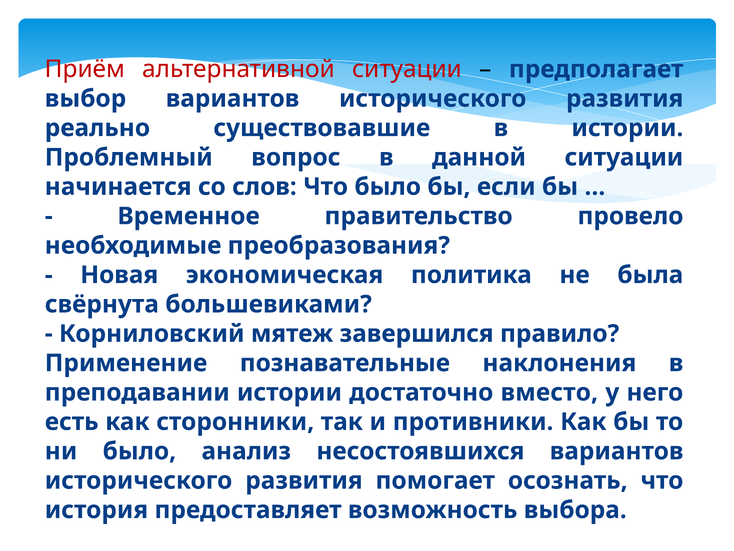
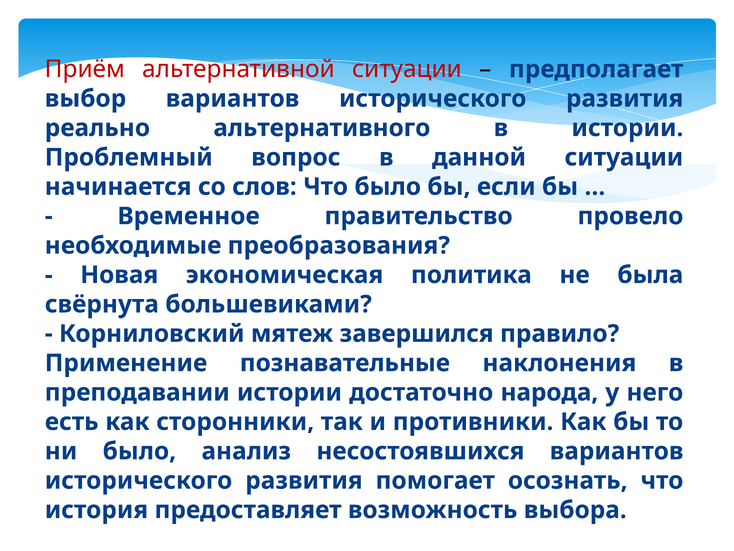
существовавшие: существовавшие -> альтернативного (322, 128)
вместо: вместо -> народа (549, 392)
